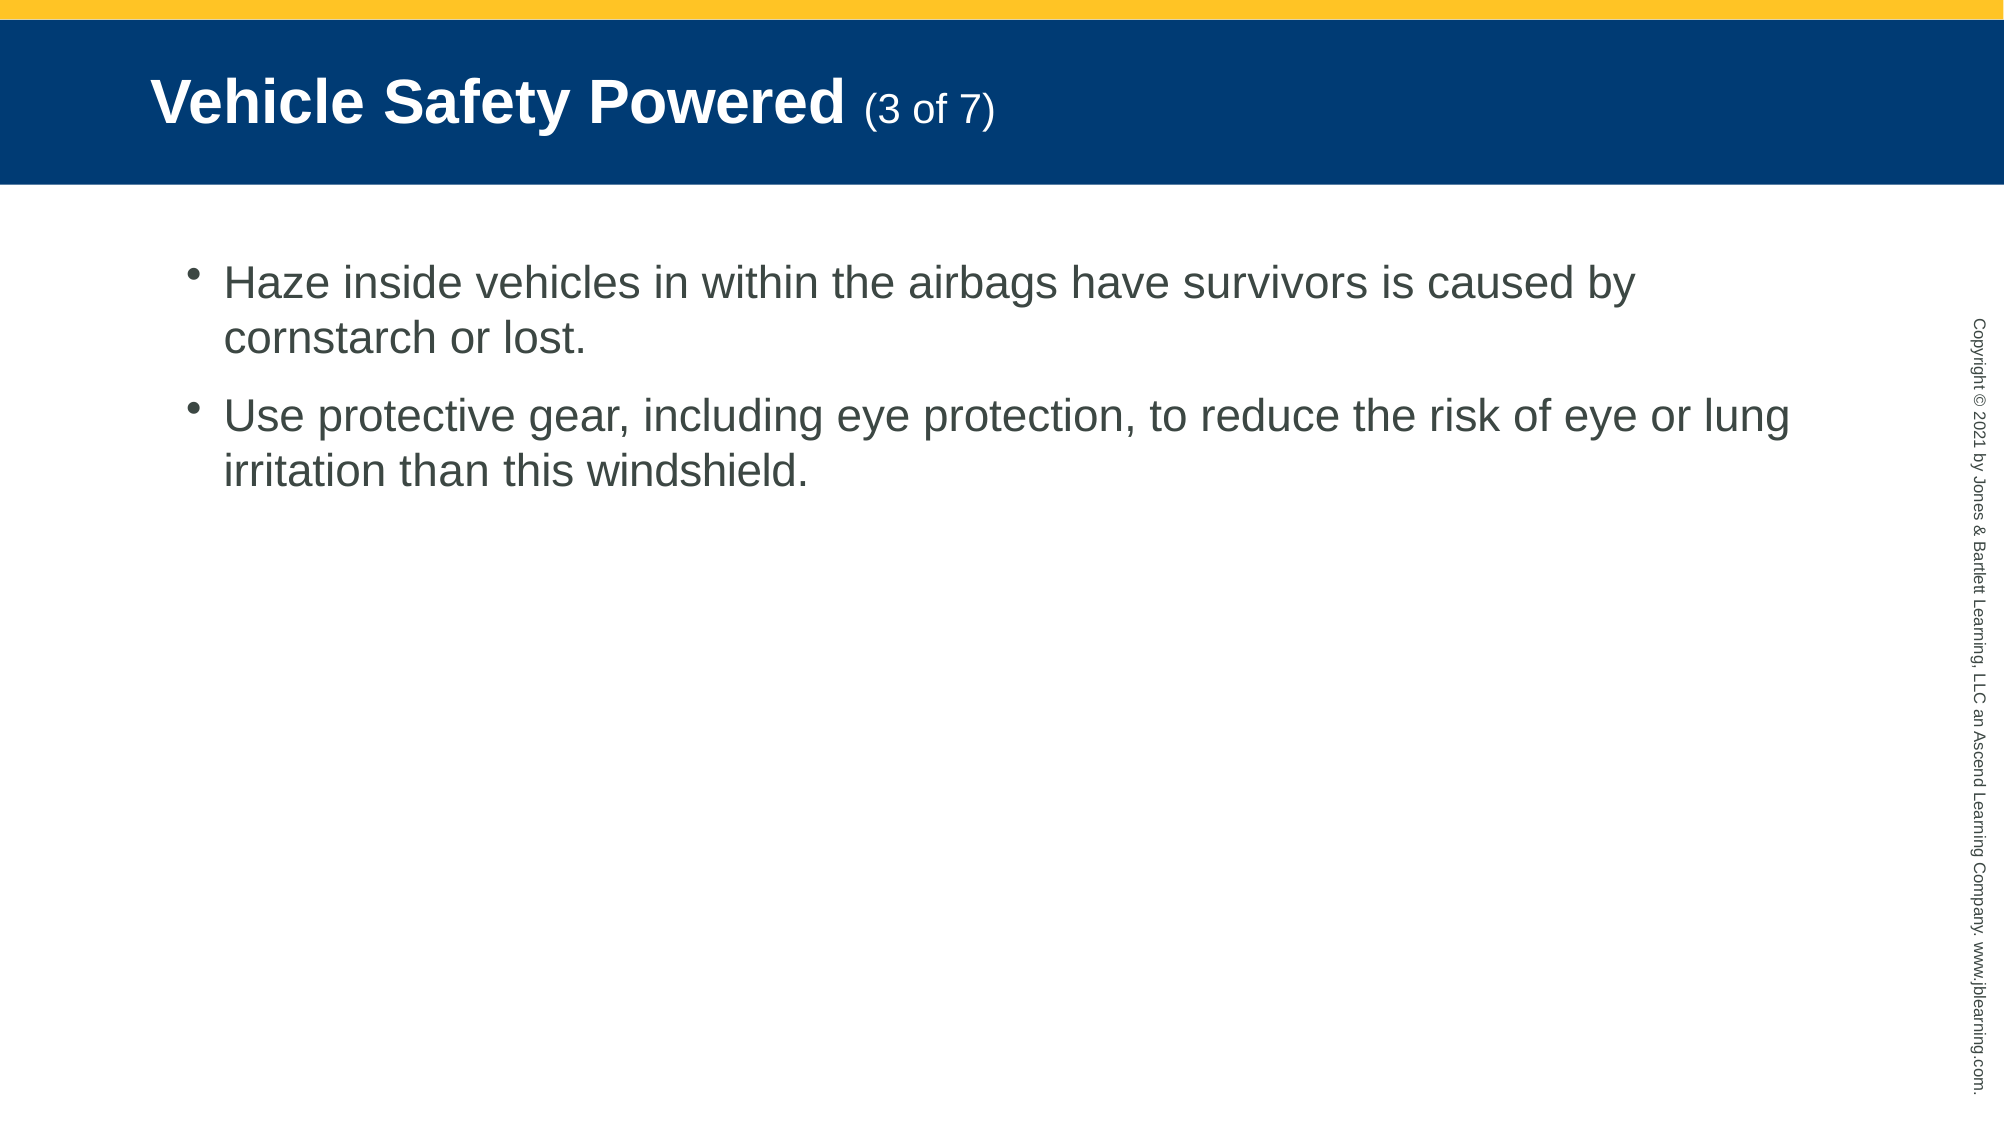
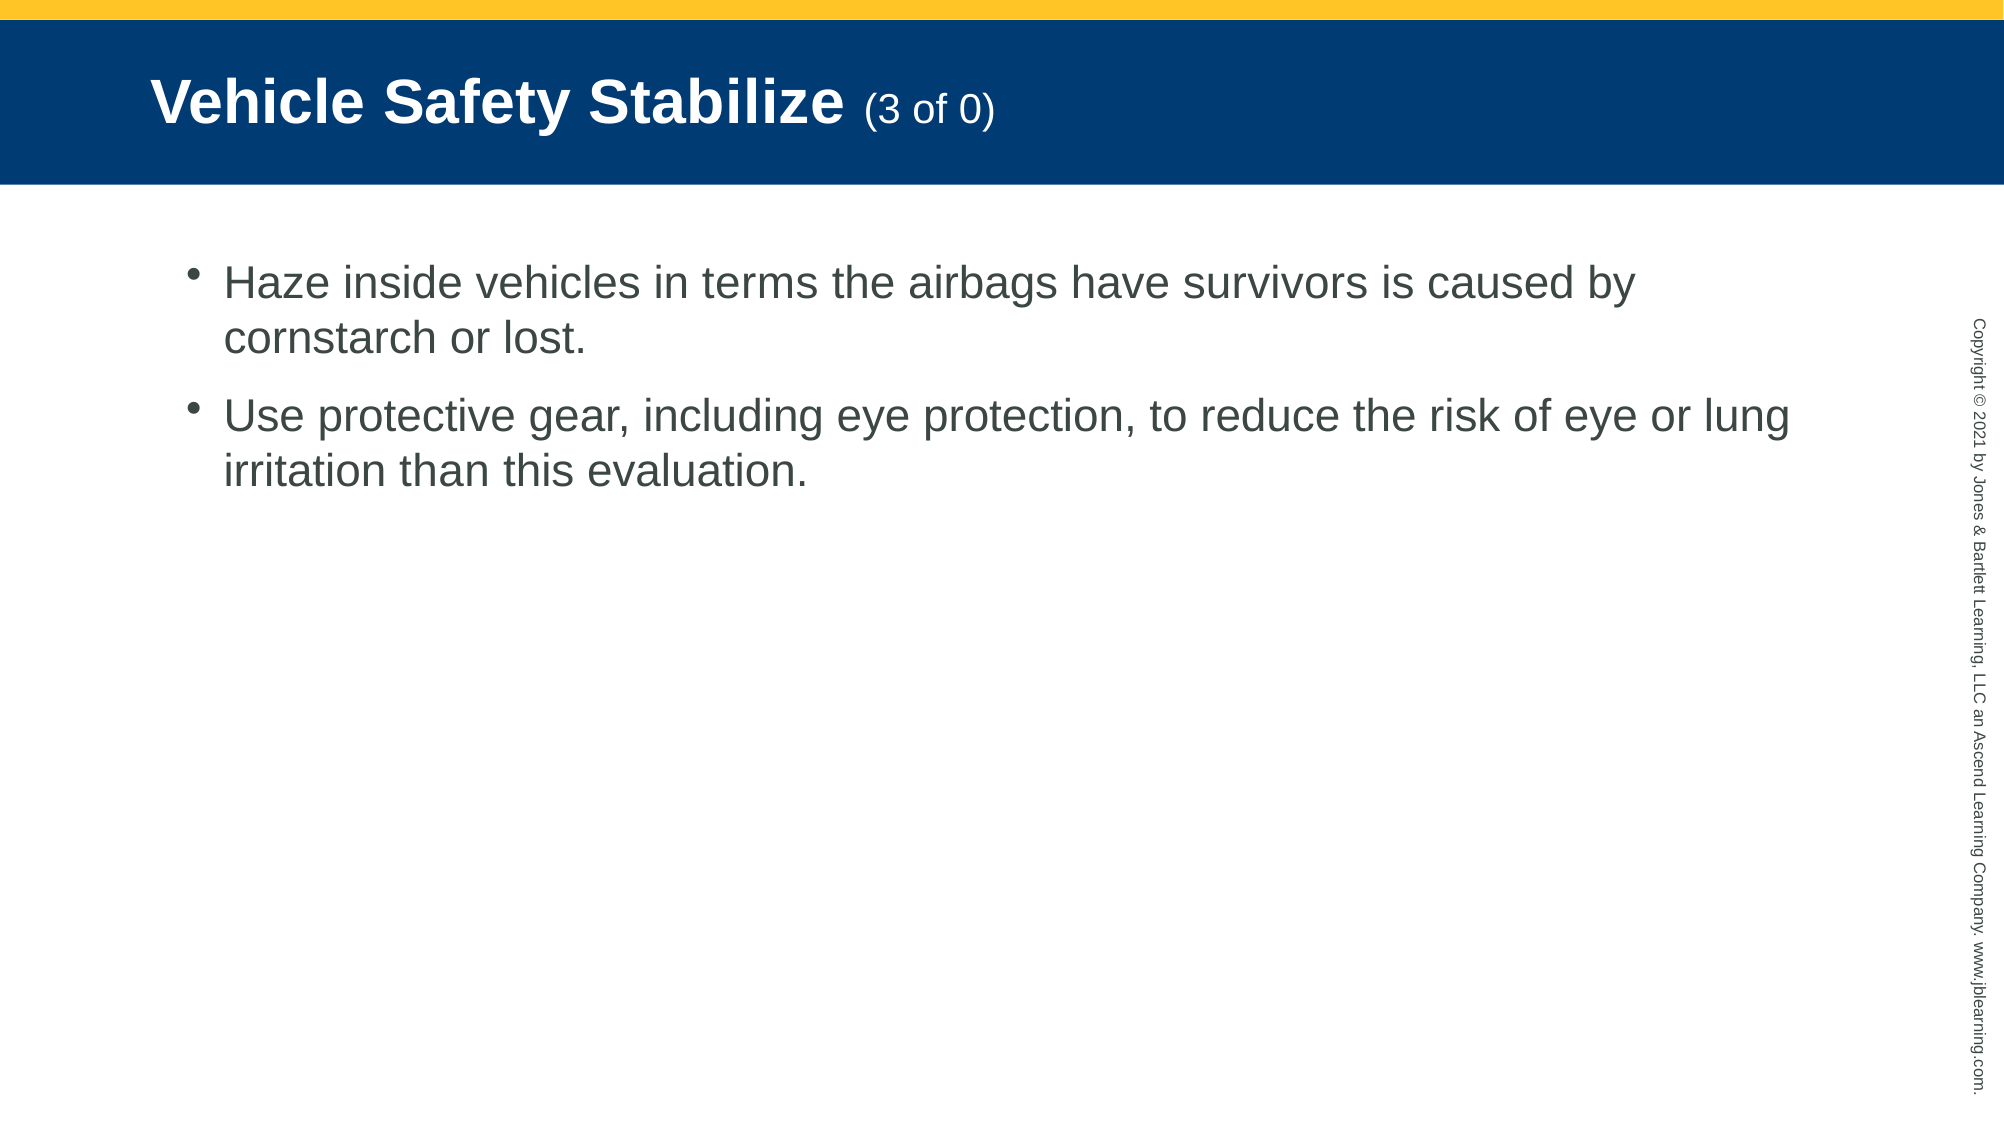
Powered: Powered -> Stabilize (717, 103)
of 7: 7 -> 0 (977, 110)
within: within -> terms (760, 283)
windshield: windshield -> evaluation (698, 472)
